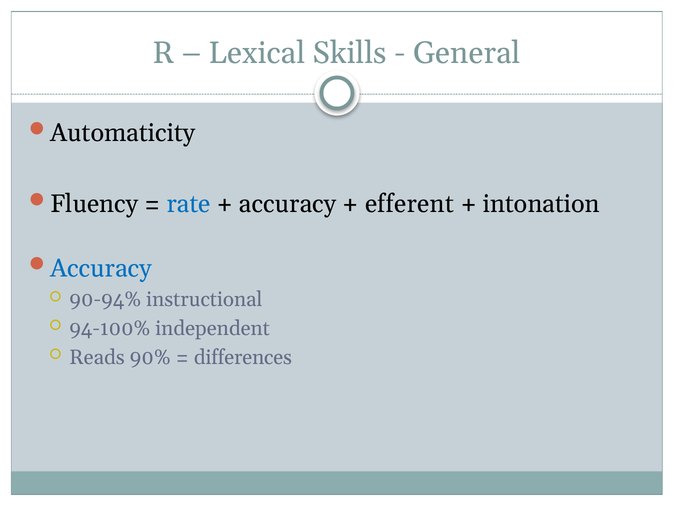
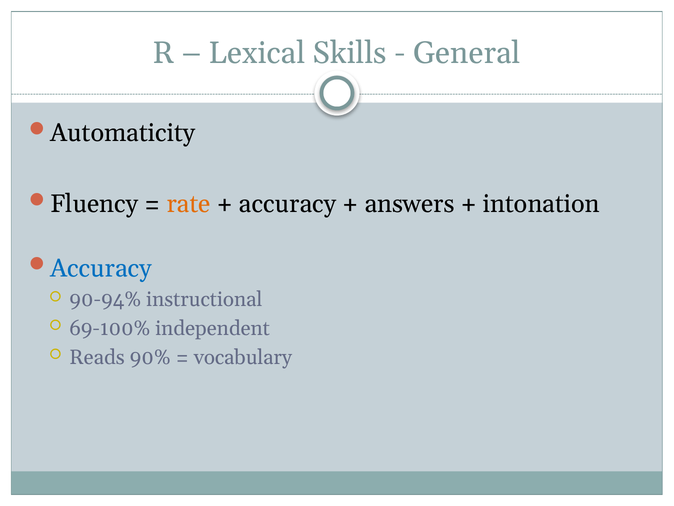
rate colour: blue -> orange (189, 204)
efferent: efferent -> answers (410, 204)
94-100%: 94-100% -> 69-100% (110, 328)
differences: differences -> vocabulary (243, 357)
